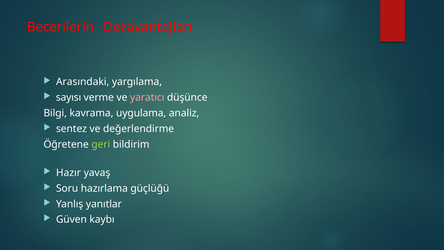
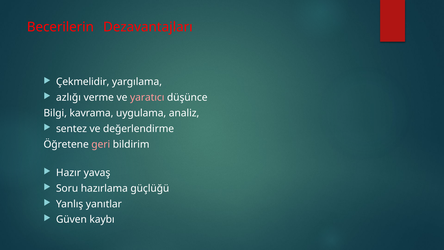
Arasındaki: Arasındaki -> Çekmelidir (83, 82)
sayısı: sayısı -> azlığı (68, 97)
geri colour: light green -> pink (101, 144)
